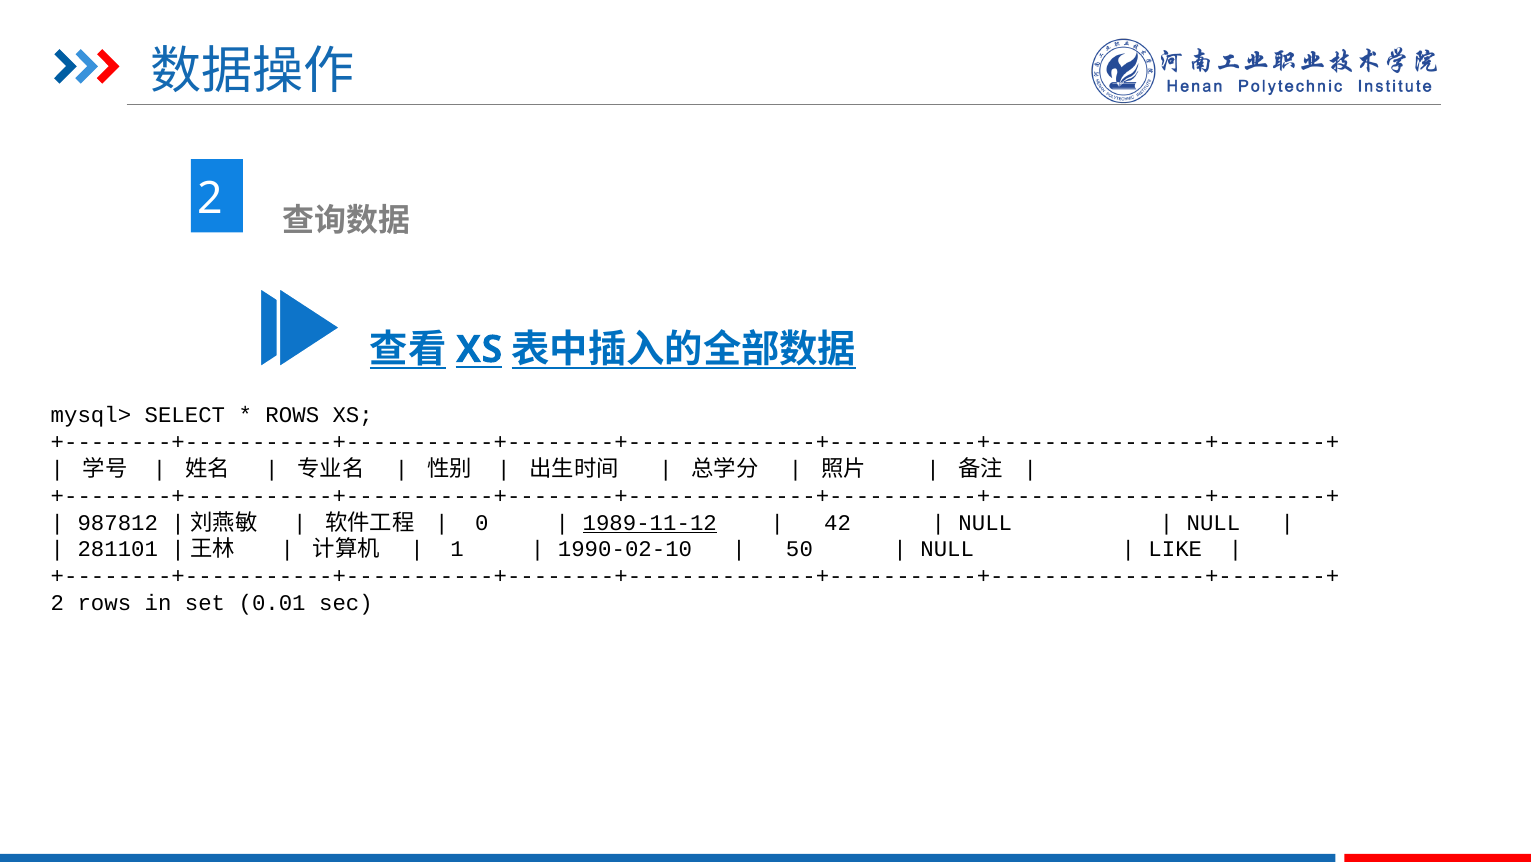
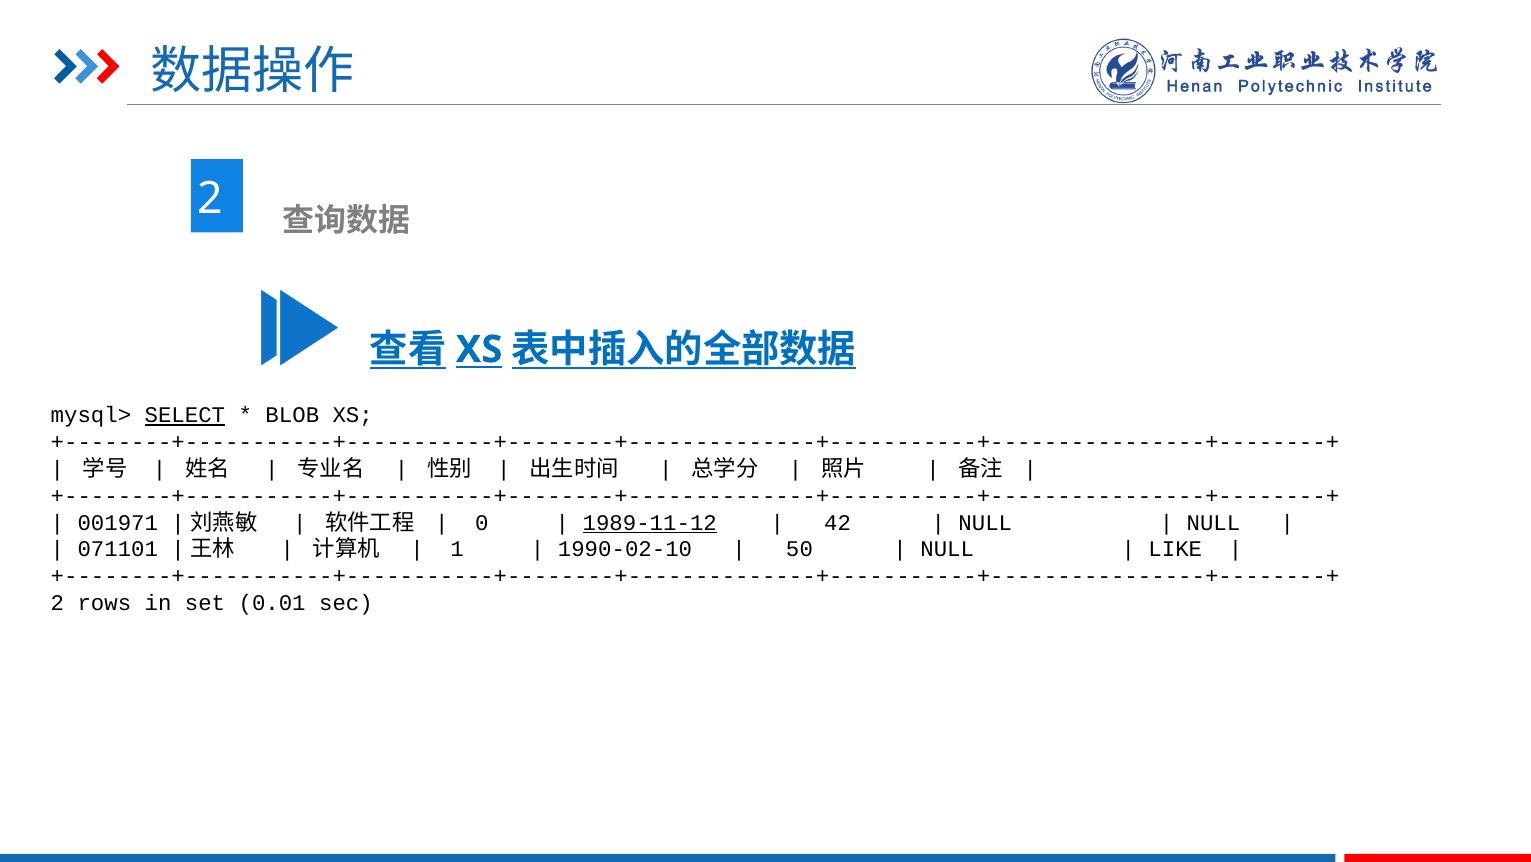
SELECT underline: none -> present (185, 415)
ROWS: ROWS -> BLOB (292, 415)
987812: 987812 -> 001971 (118, 522)
281101: 281101 -> 071101 (118, 549)
